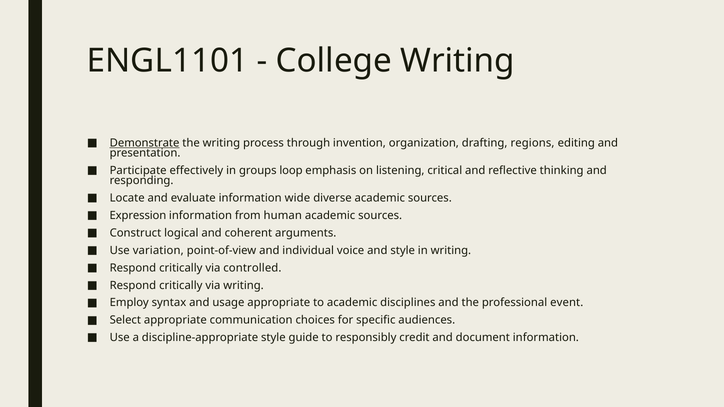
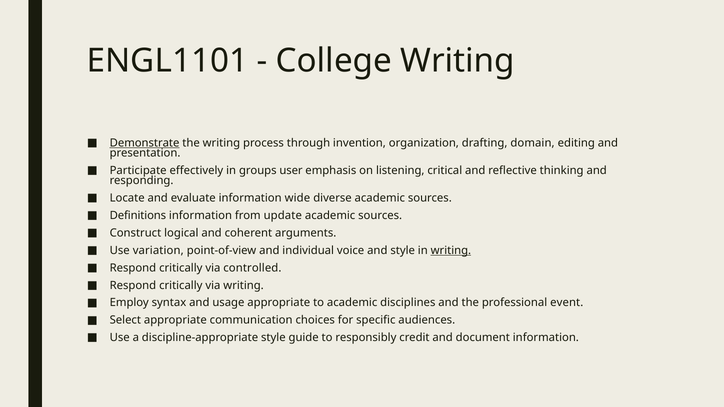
regions: regions -> domain (533, 143)
loop: loop -> user (291, 171)
Expression: Expression -> Definitions (138, 216)
human: human -> update (283, 216)
writing underline: none -> present (451, 251)
